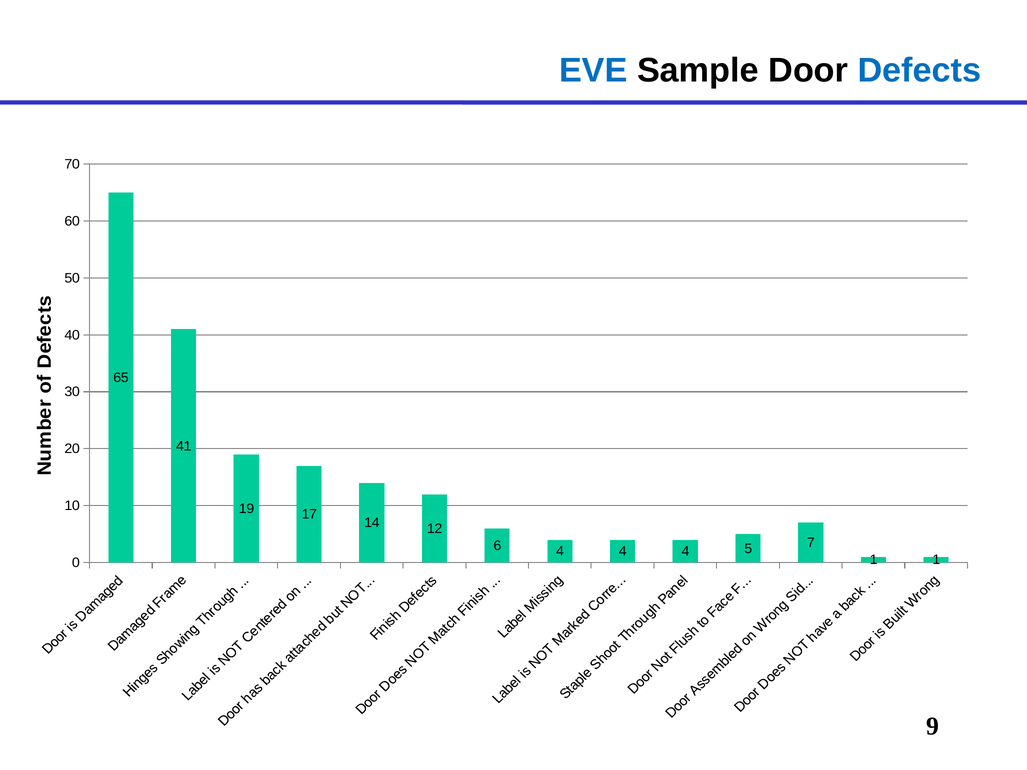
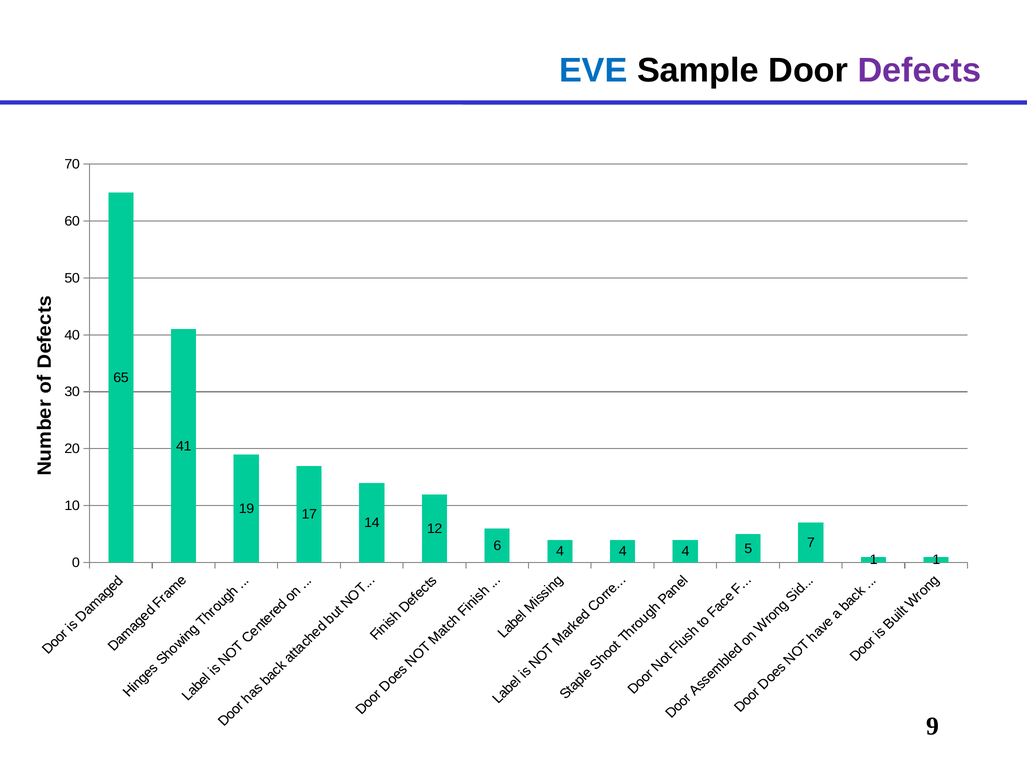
Defects colour: blue -> purple (919, 70)
